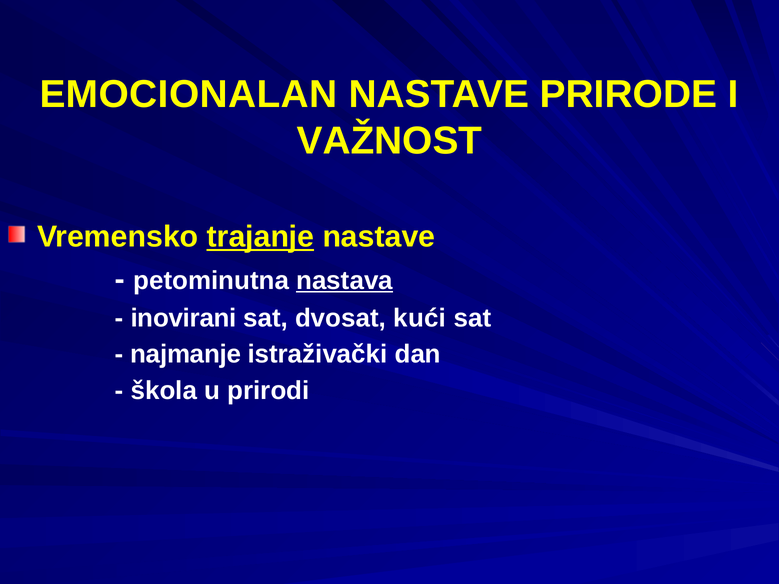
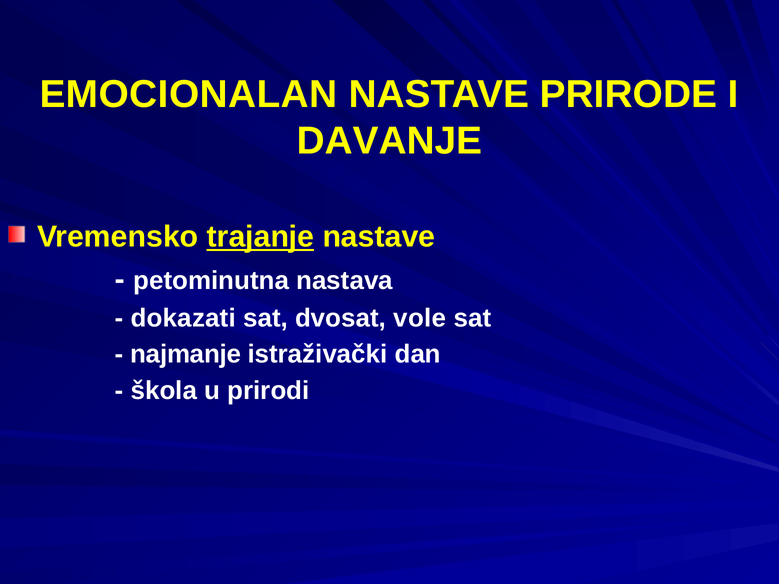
VAŽNOST: VAŽNOST -> DAVANJE (390, 141)
nastava underline: present -> none (345, 281)
inovirani: inovirani -> dokazati (183, 318)
kući: kući -> vole (420, 318)
